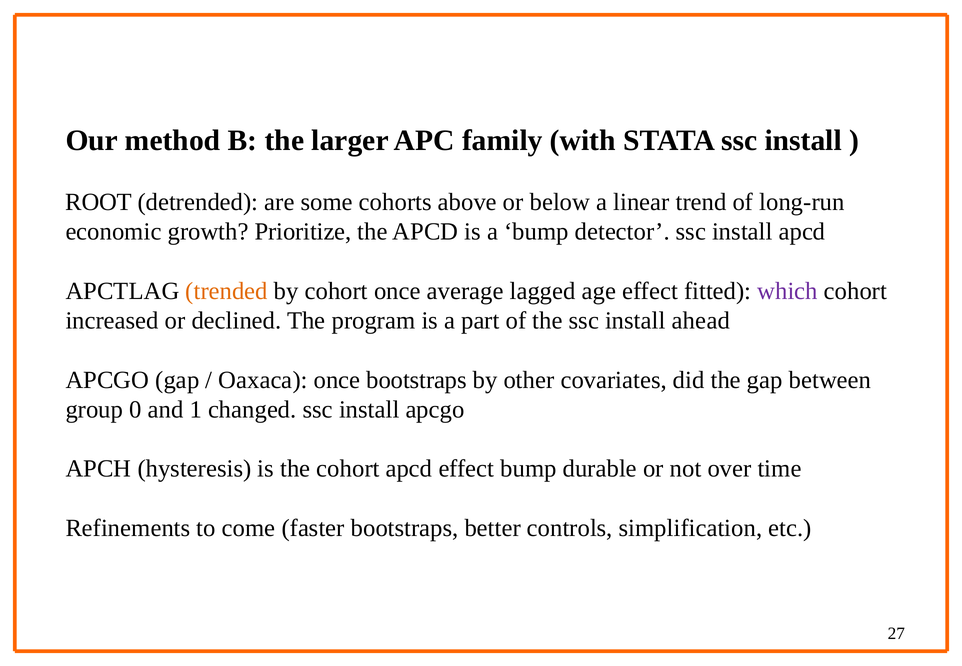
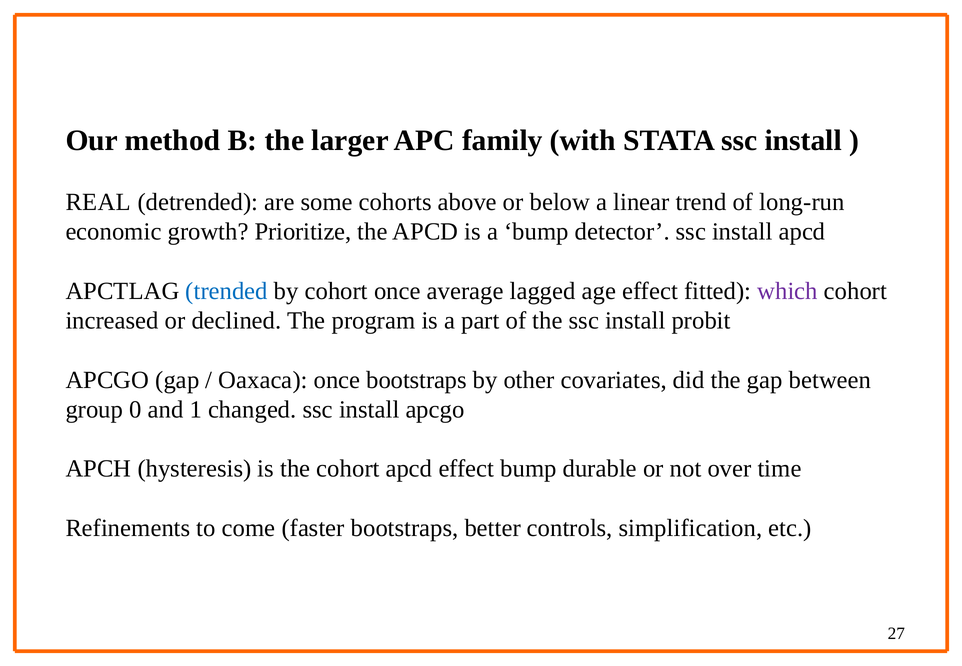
ROOT: ROOT -> REAL (98, 202)
trended colour: orange -> blue (227, 291)
ahead: ahead -> probit (701, 321)
